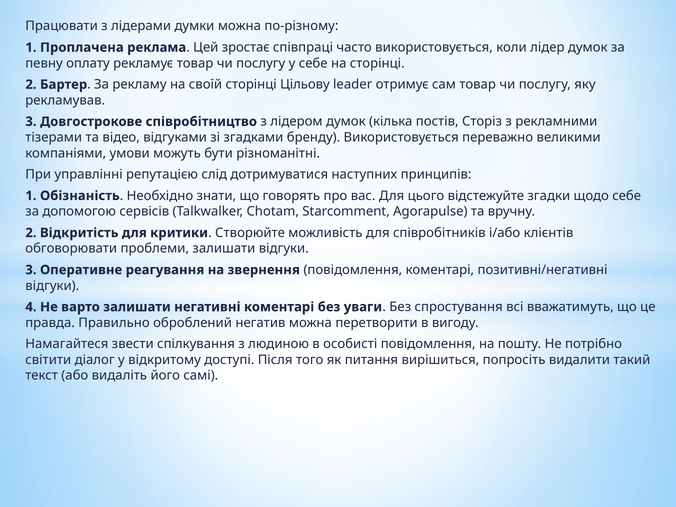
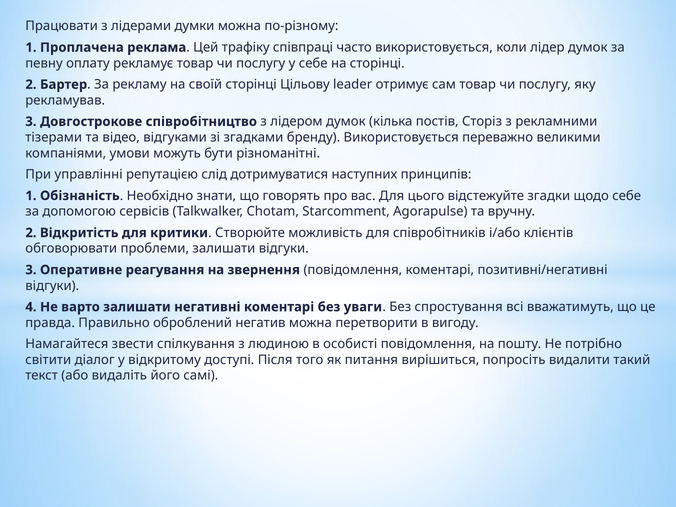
зростає: зростає -> трафіку (246, 47)
